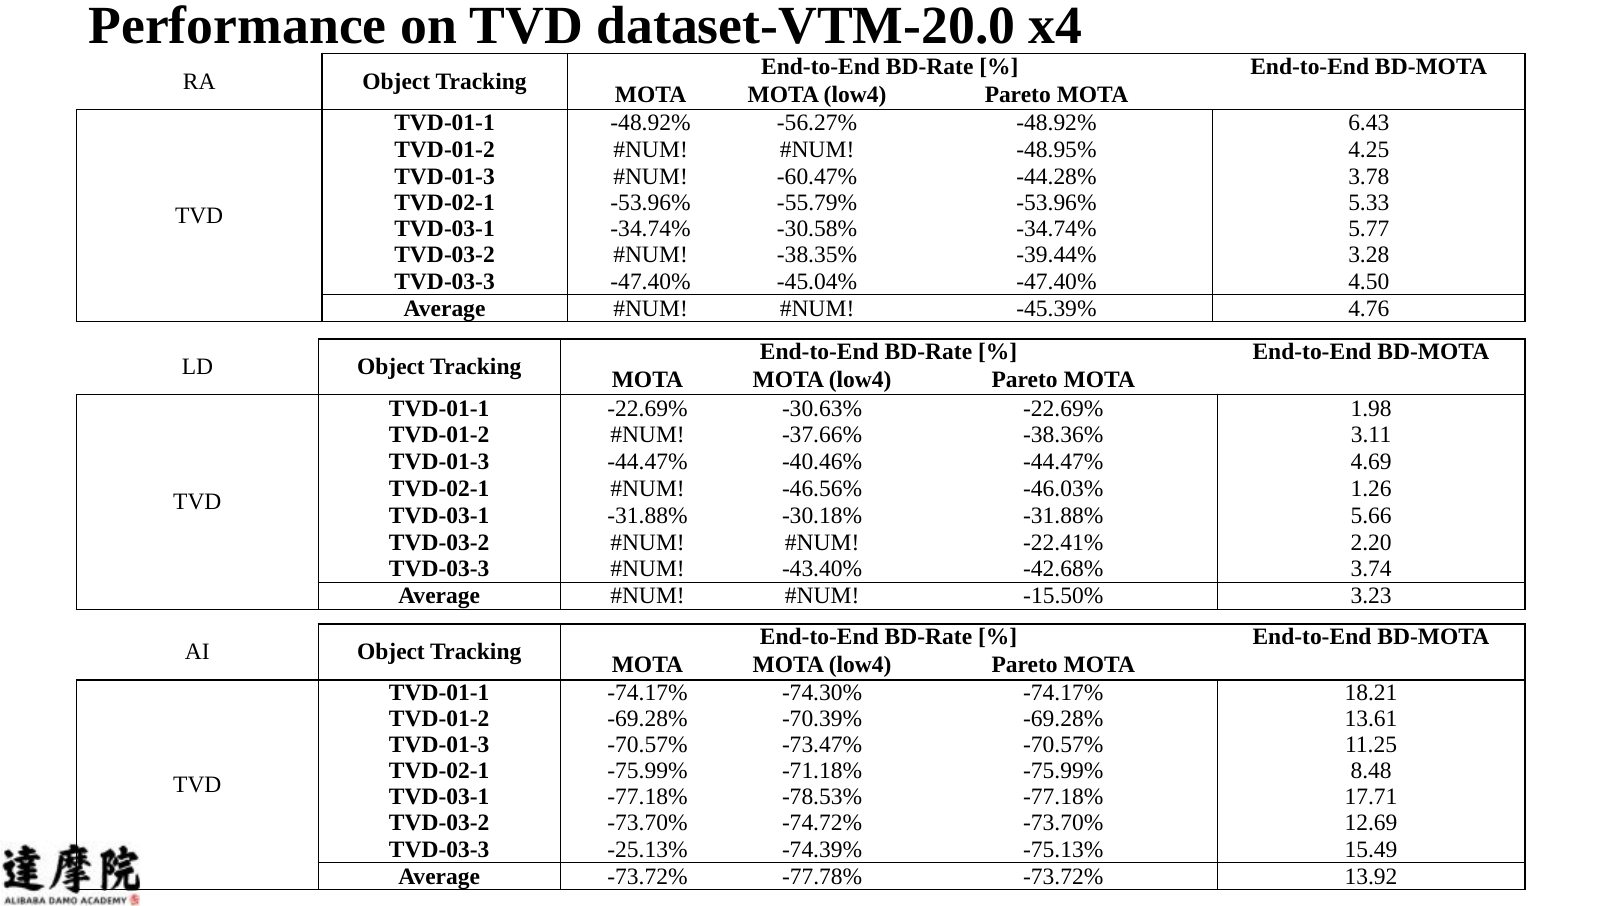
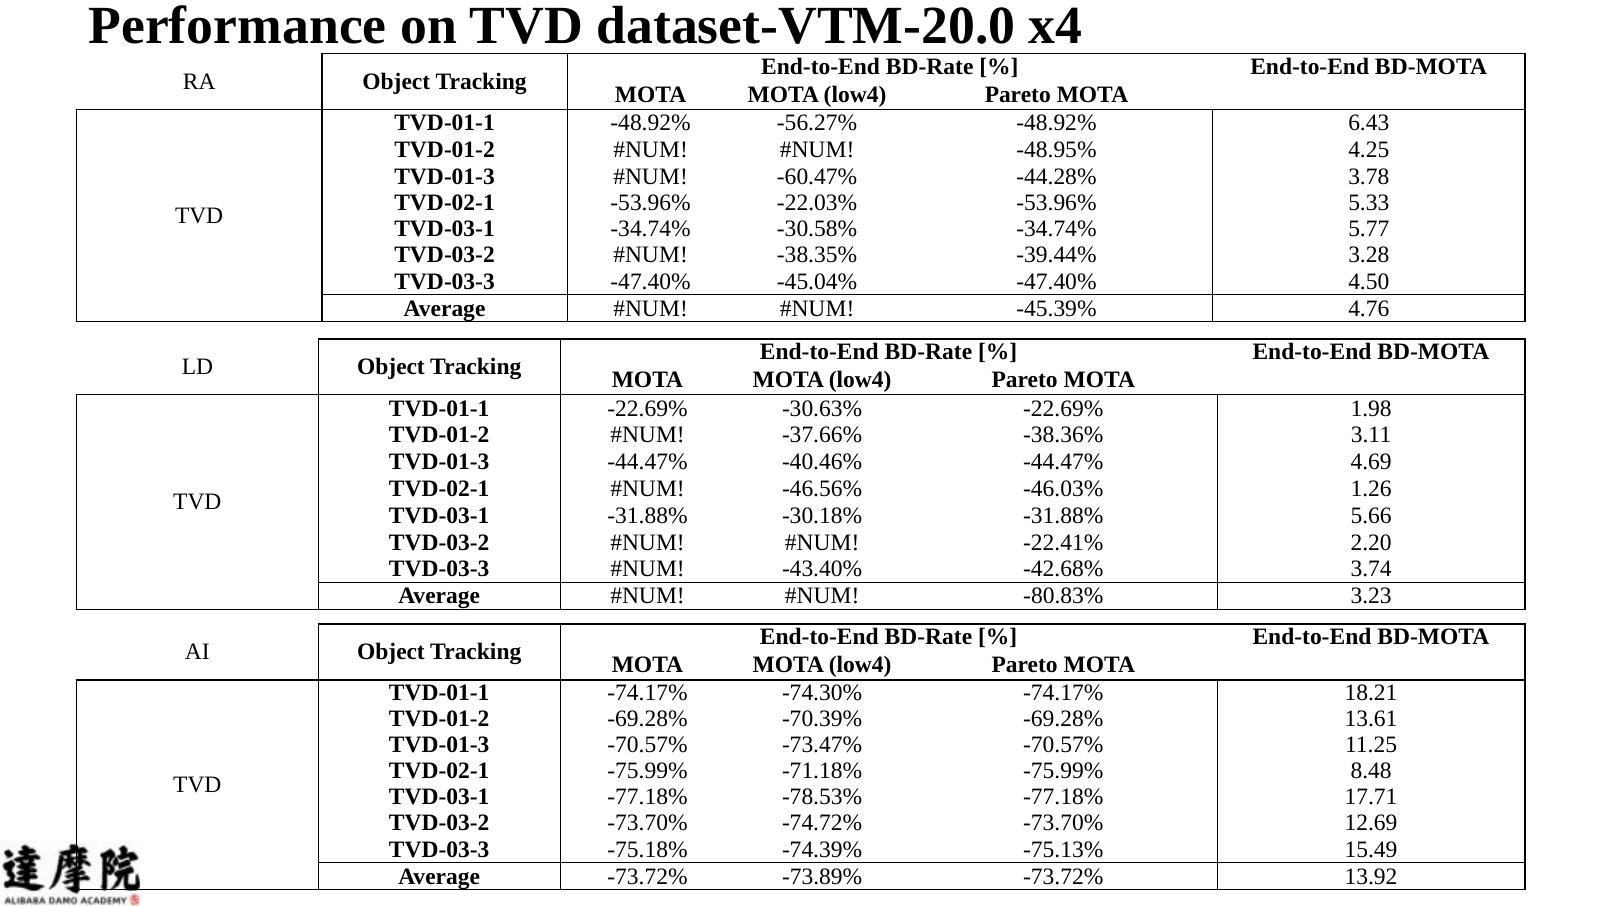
-55.79%: -55.79% -> -22.03% (817, 203)
-15.50%: -15.50% -> -80.83% (1063, 596)
-25.13%: -25.13% -> -75.18% (648, 850)
-77.78%: -77.78% -> -73.89% (822, 876)
